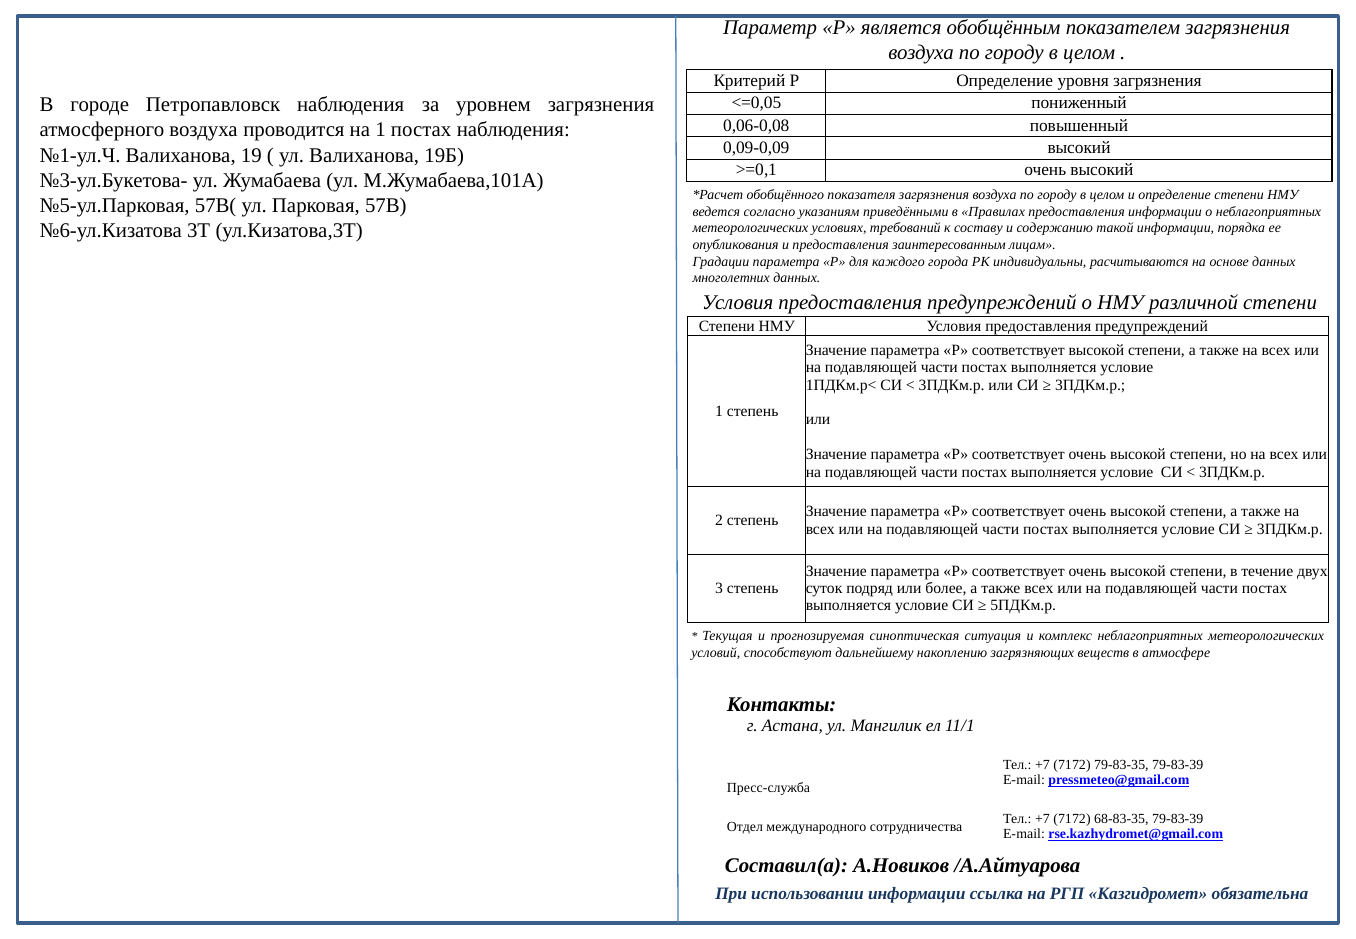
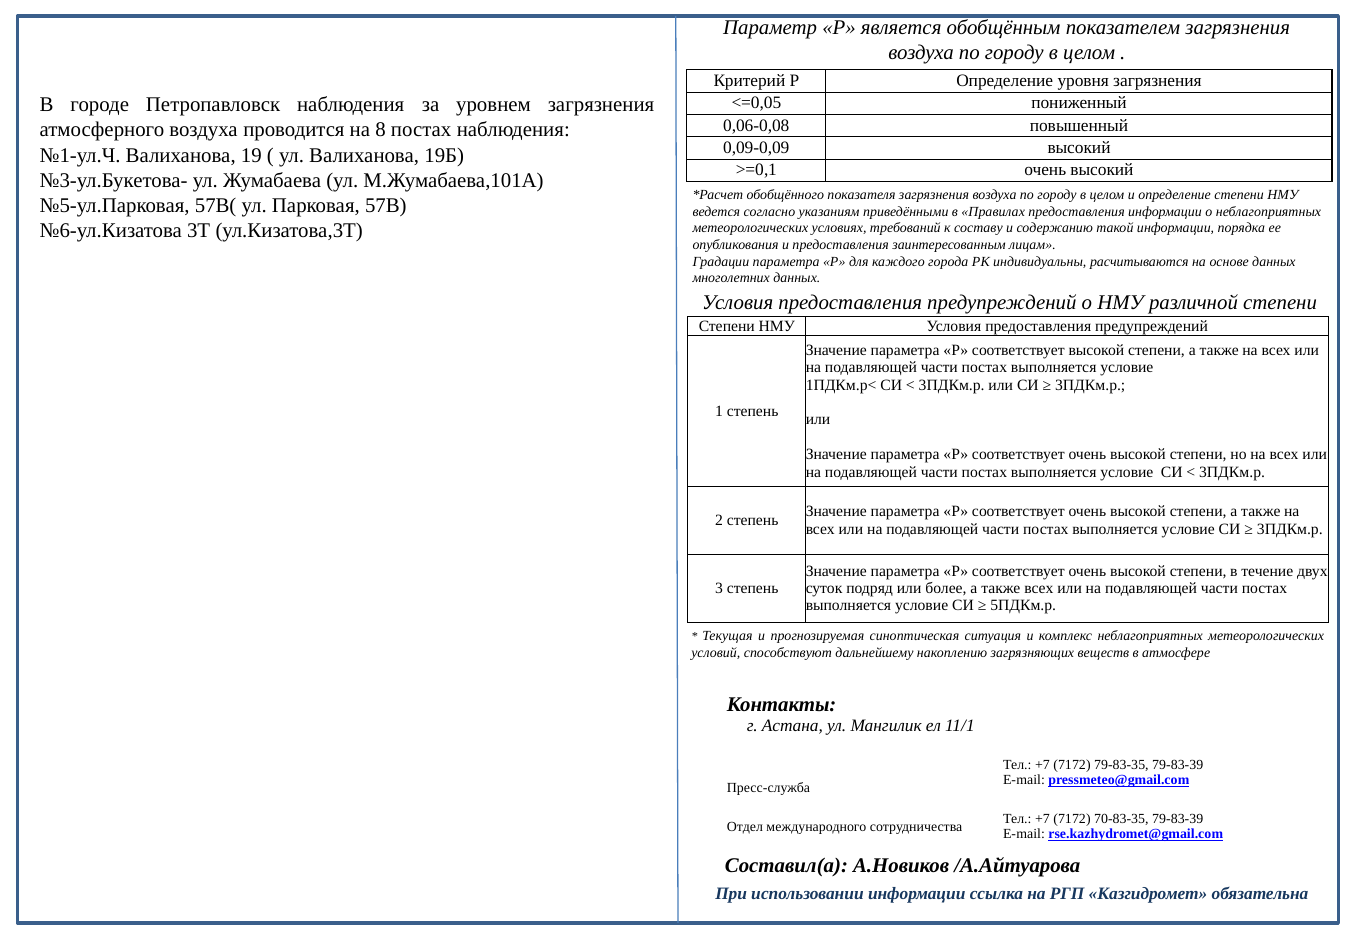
на 1: 1 -> 8 (381, 130)
68-83-35: 68-83-35 -> 70-83-35 (1121, 818)
